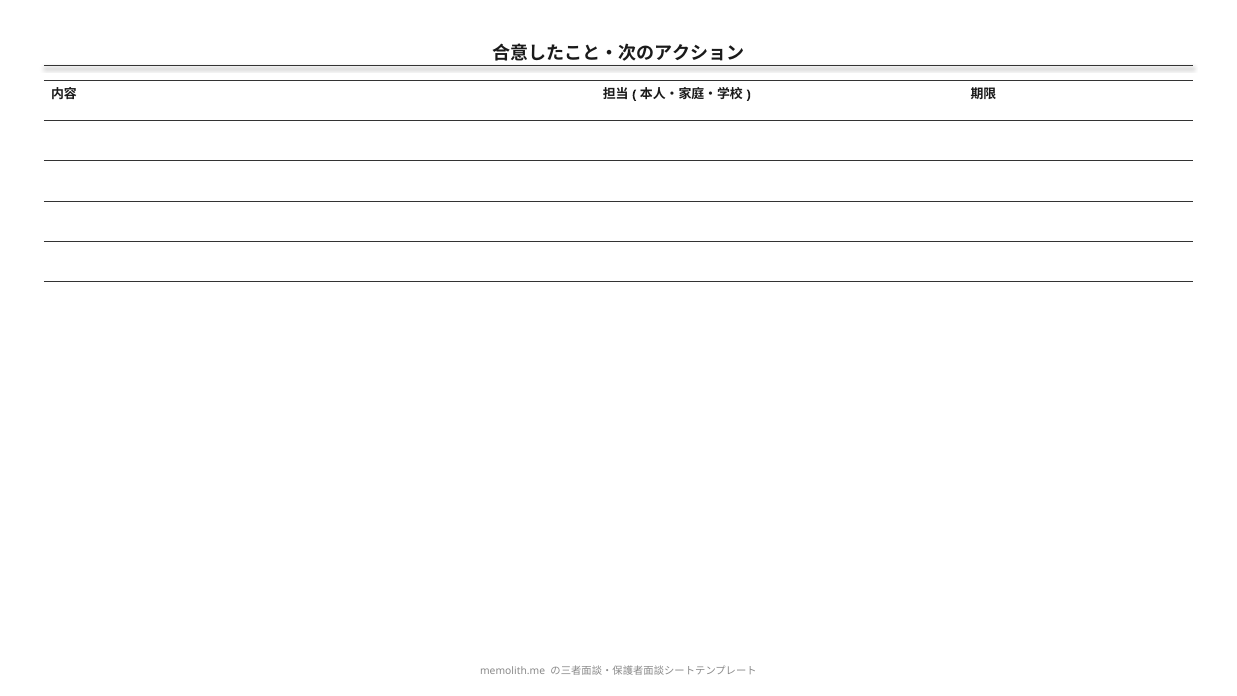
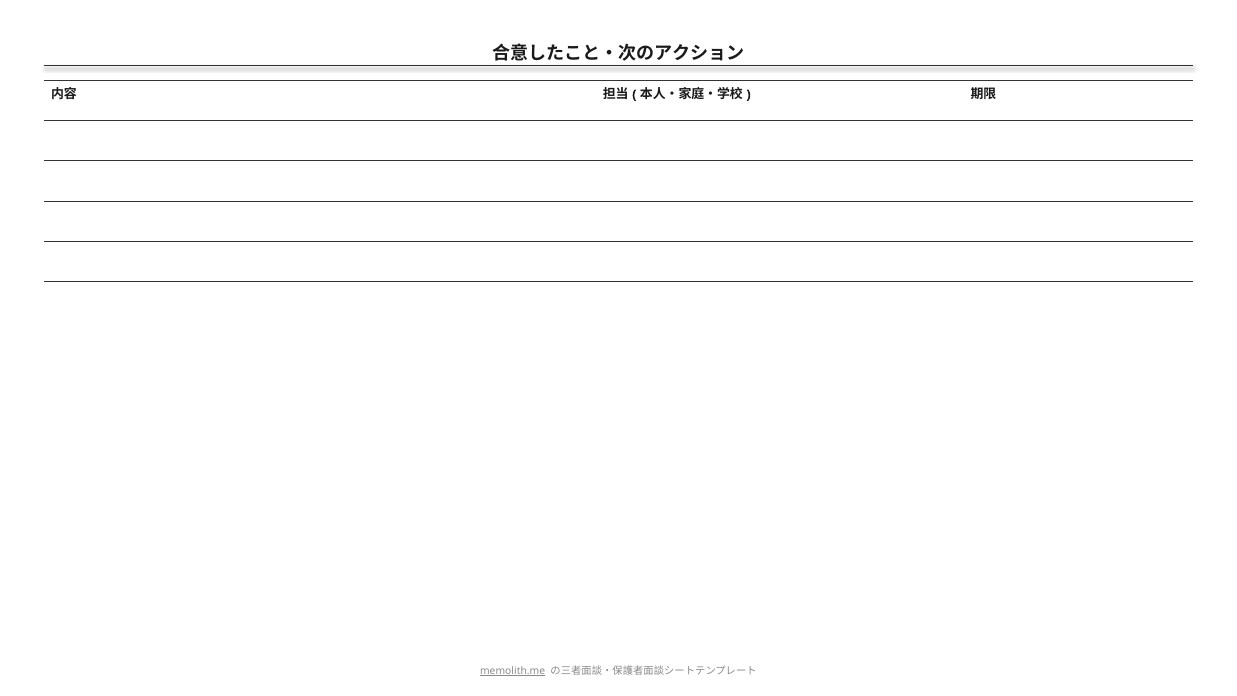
memolith.me underline: none -> present (513, 671)
